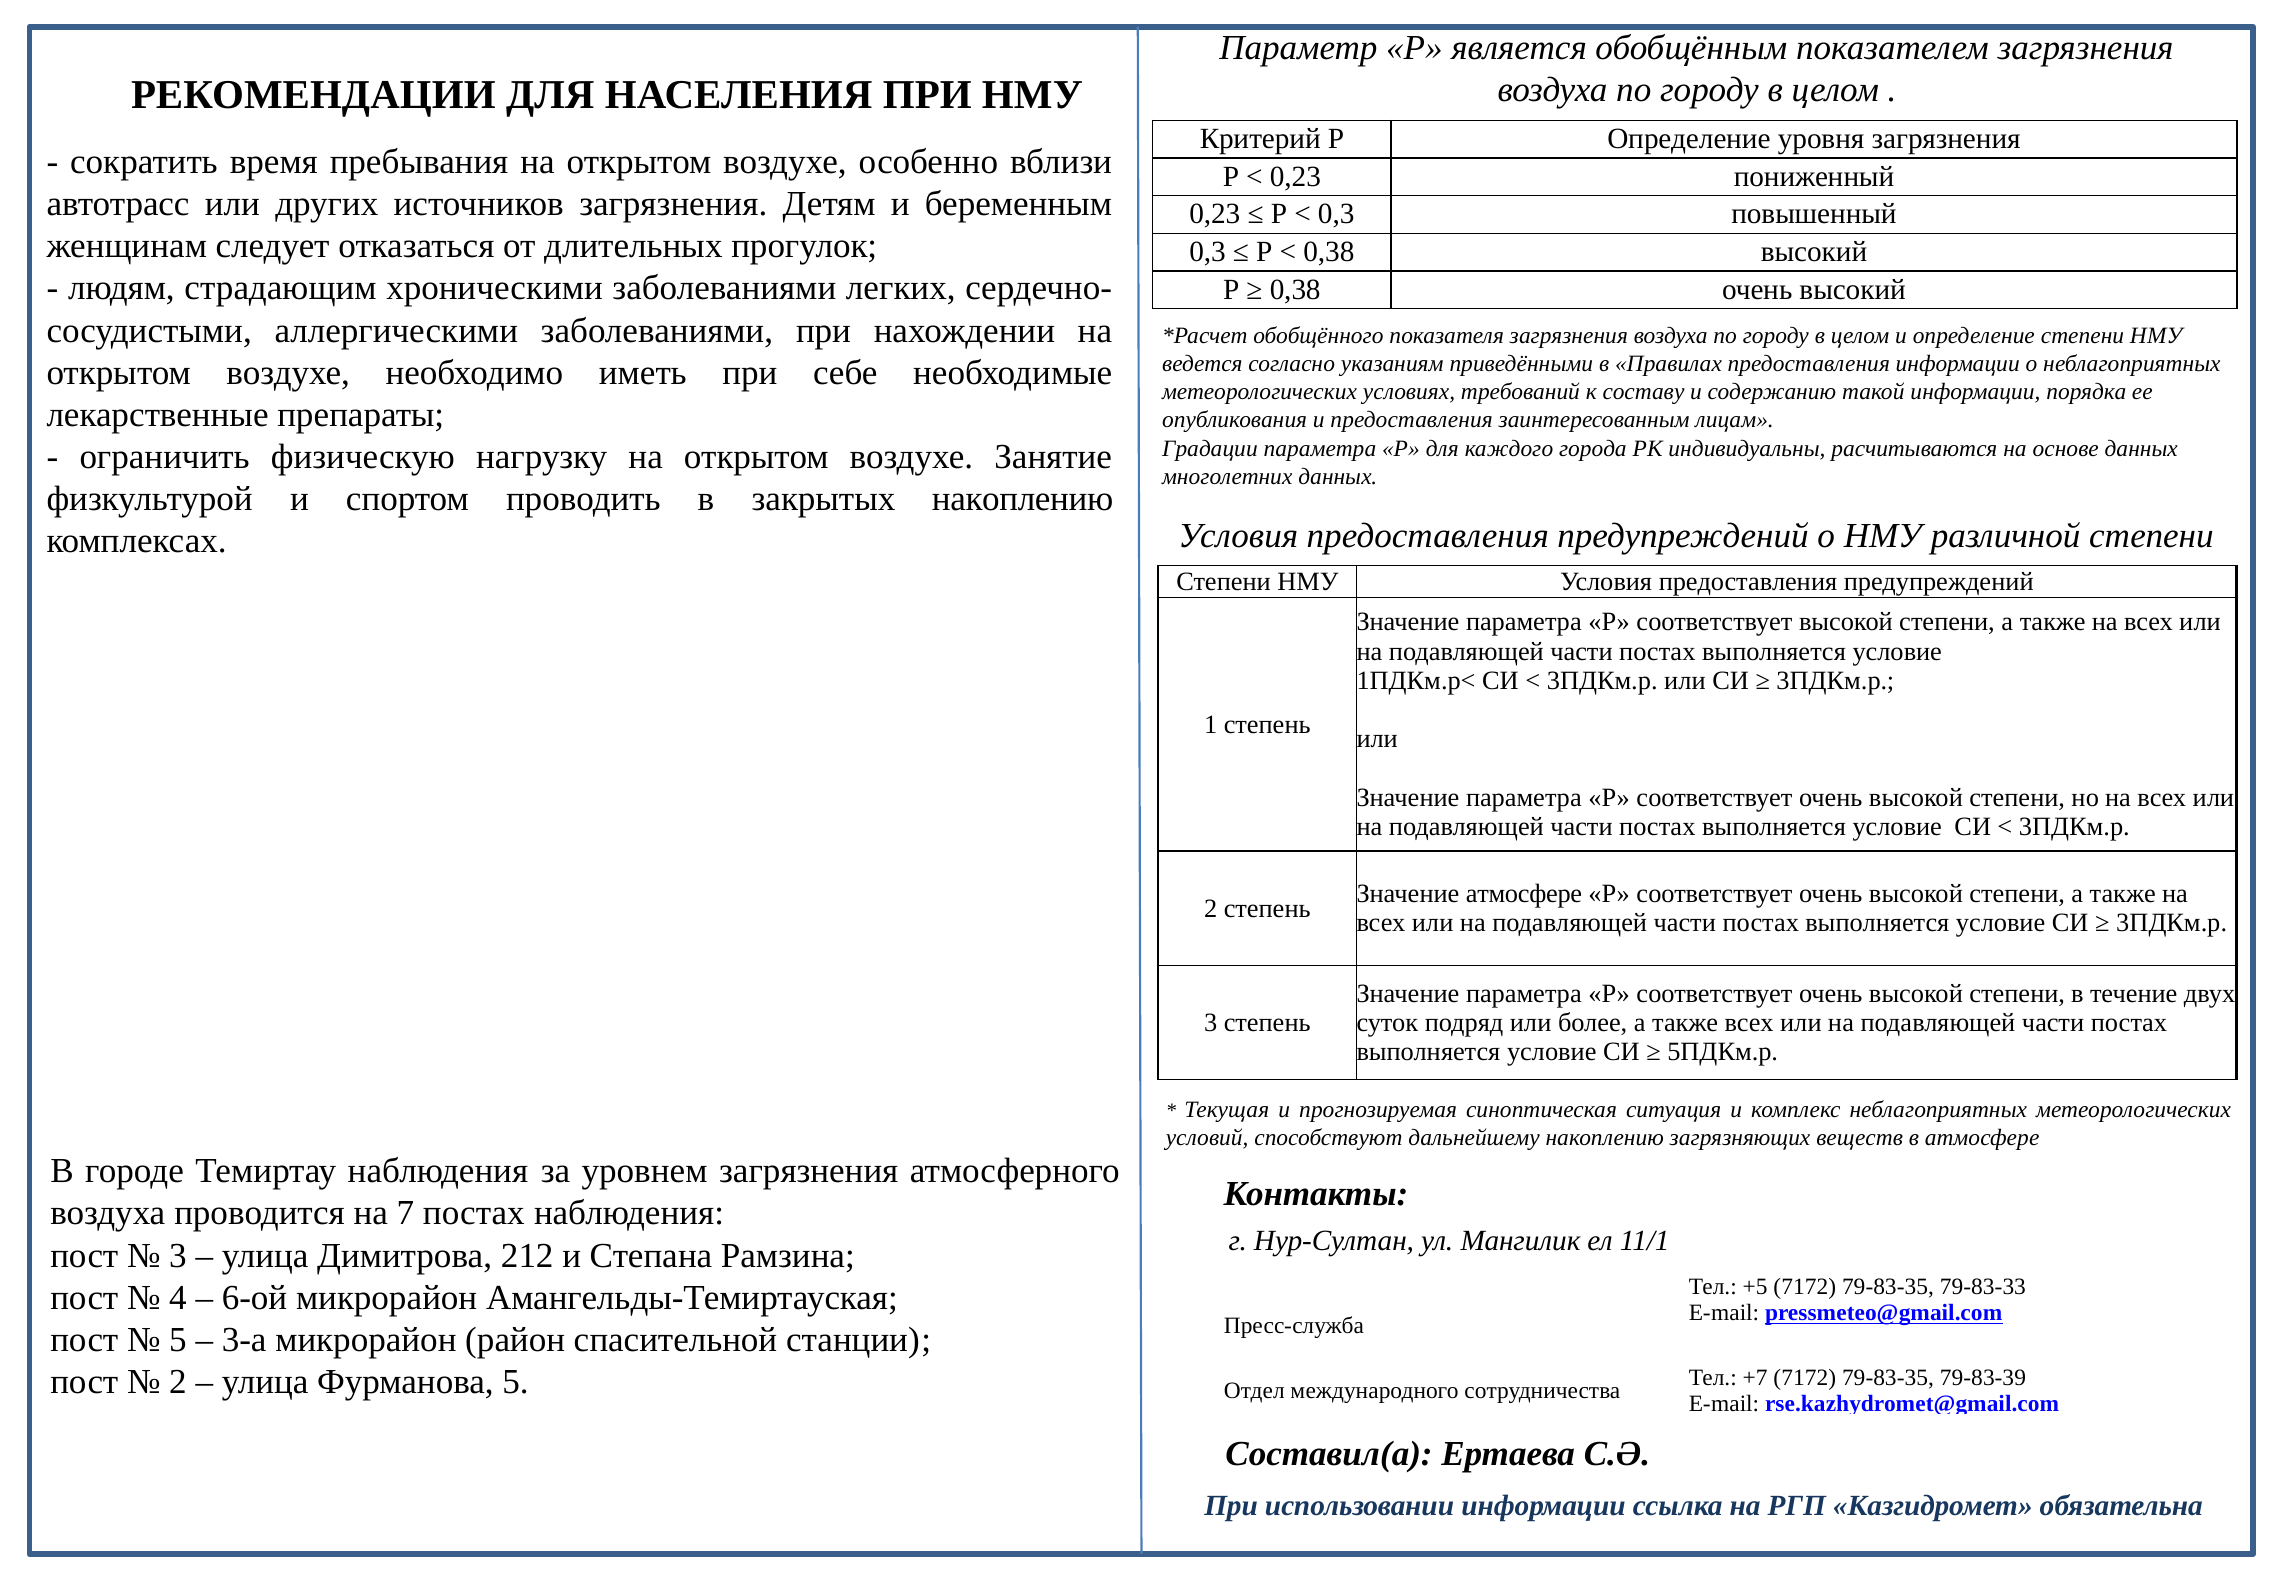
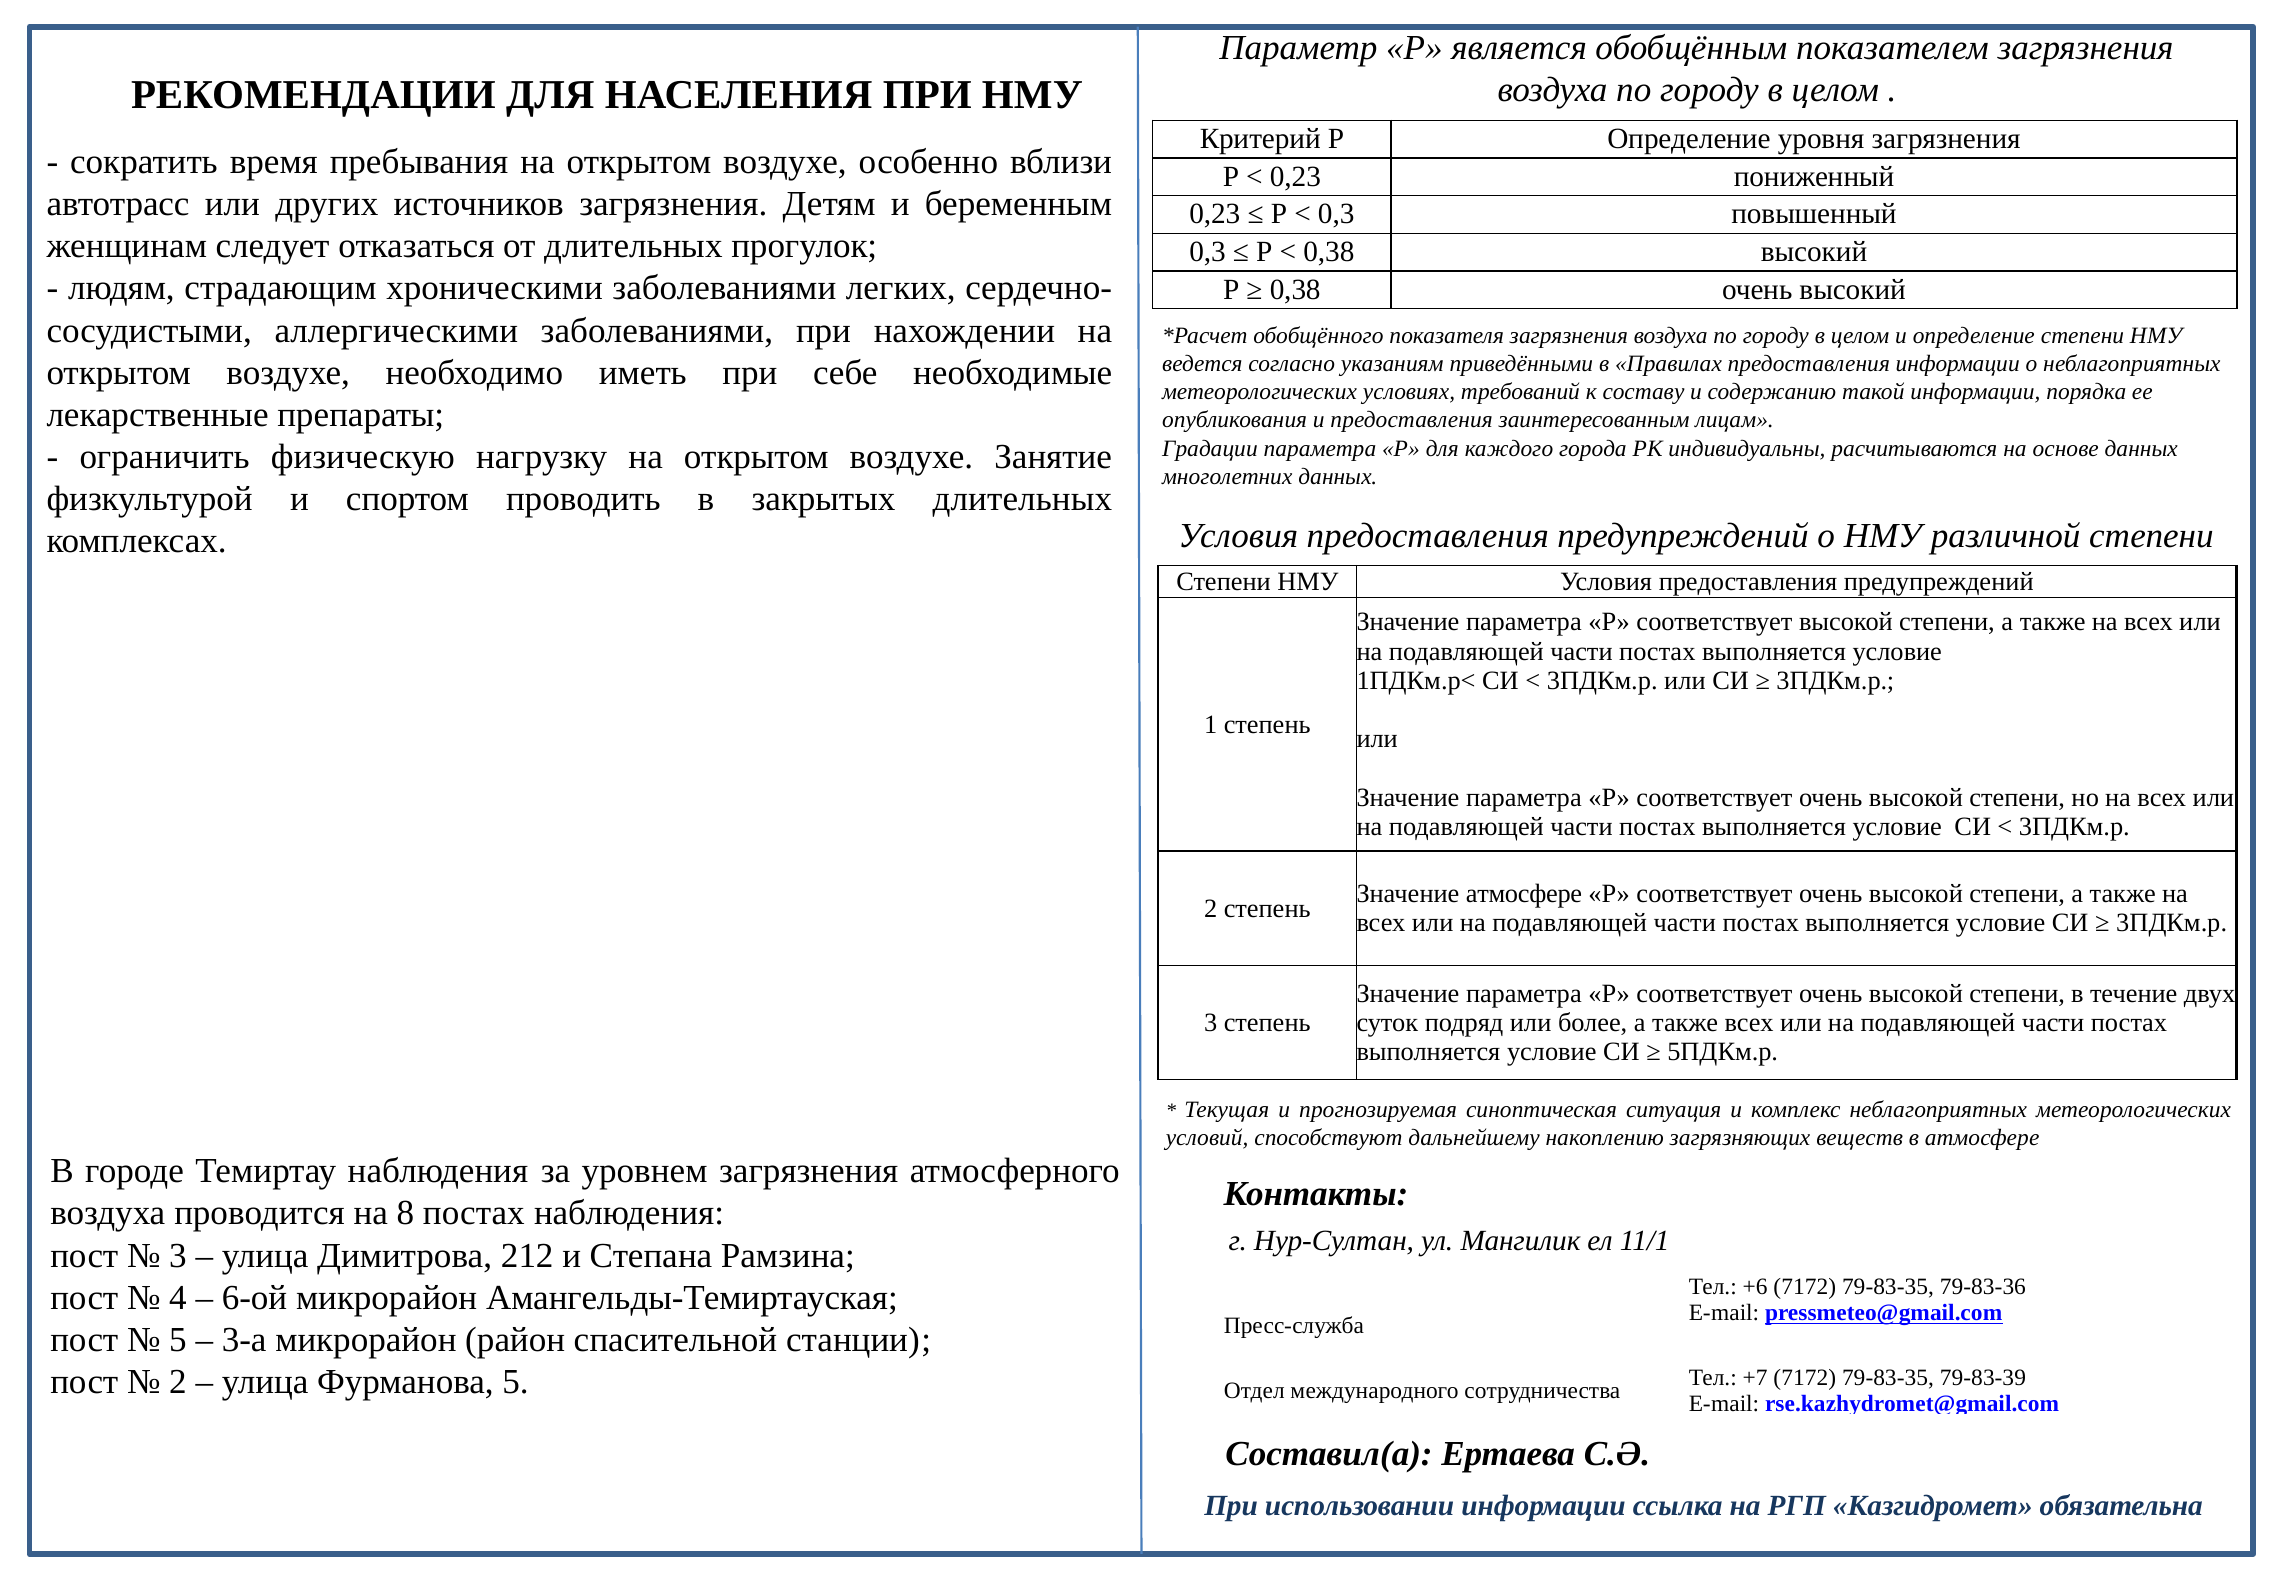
закрытых накоплению: накоплению -> длительных (1022, 499)
7: 7 -> 8 (405, 1213)
+5: +5 -> +6 (1755, 1286)
79-83-33: 79-83-33 -> 79-83-36 (1983, 1286)
